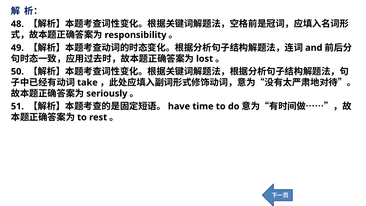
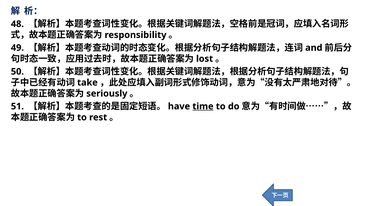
time underline: none -> present (203, 106)
